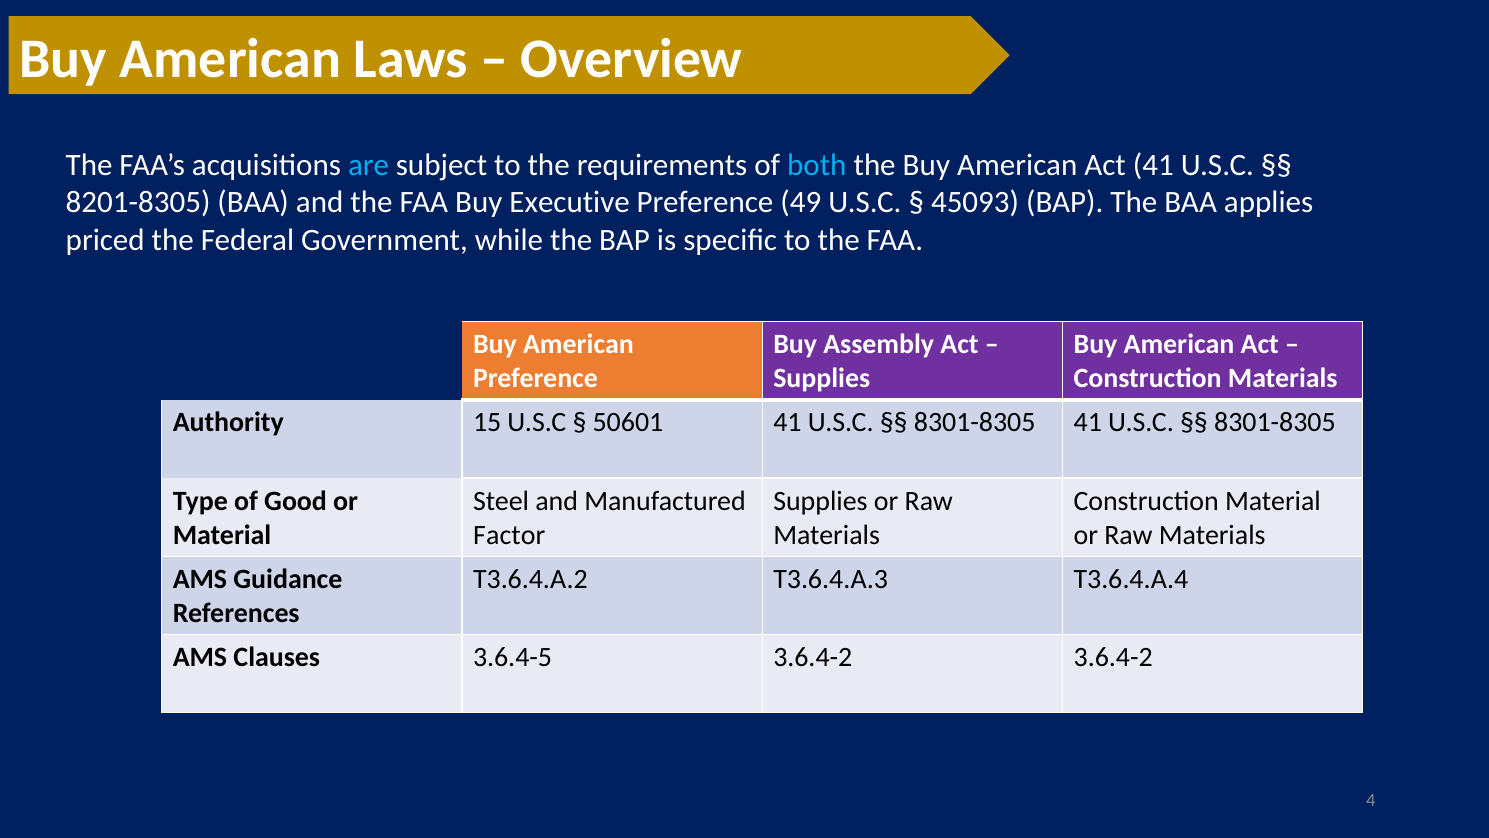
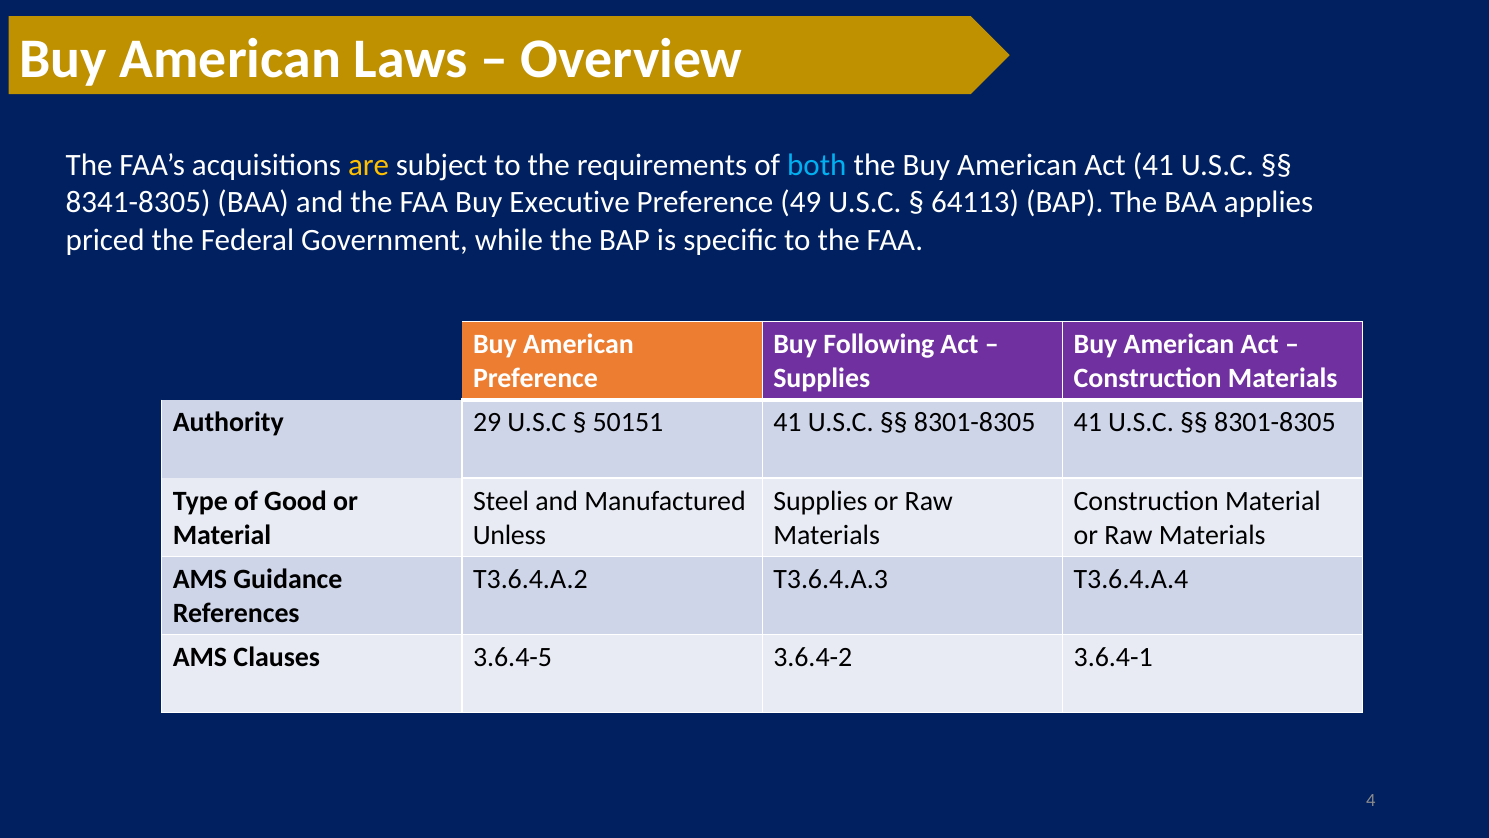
are colour: light blue -> yellow (369, 165)
8201-8305: 8201-8305 -> 8341-8305 (138, 203)
45093: 45093 -> 64113 (975, 203)
Assembly: Assembly -> Following (879, 344)
15: 15 -> 29 (487, 422)
50601: 50601 -> 50151 (628, 422)
Factor: Factor -> Unless (509, 535)
3.6.4-2 3.6.4-2: 3.6.4-2 -> 3.6.4-1 (1113, 657)
